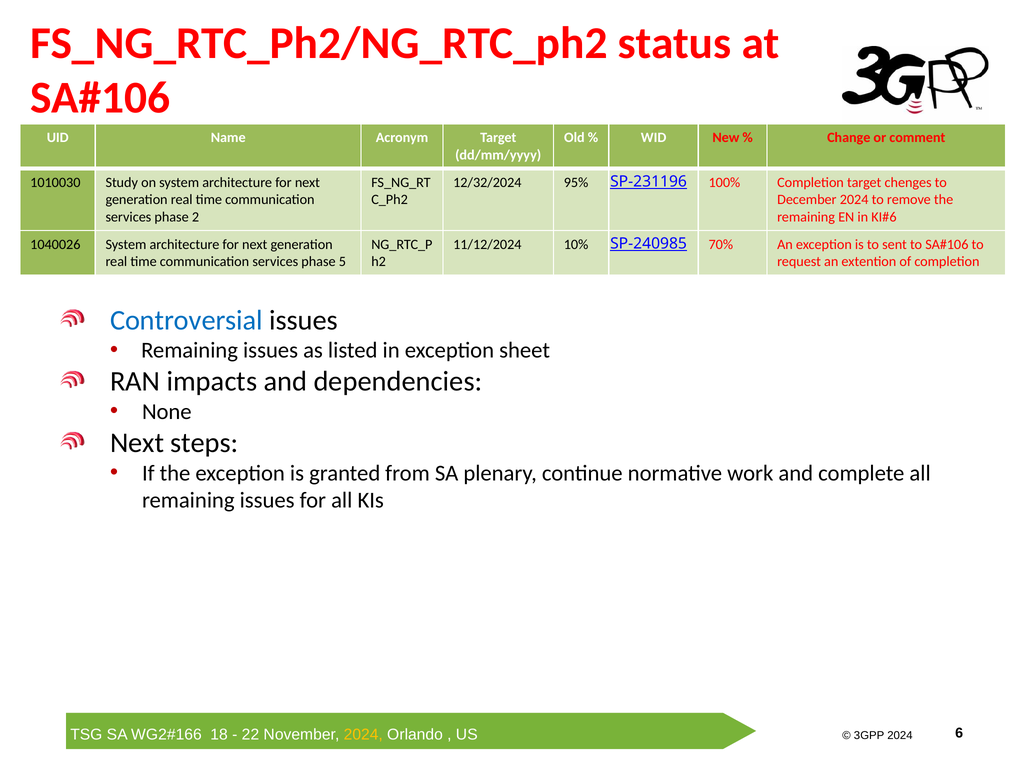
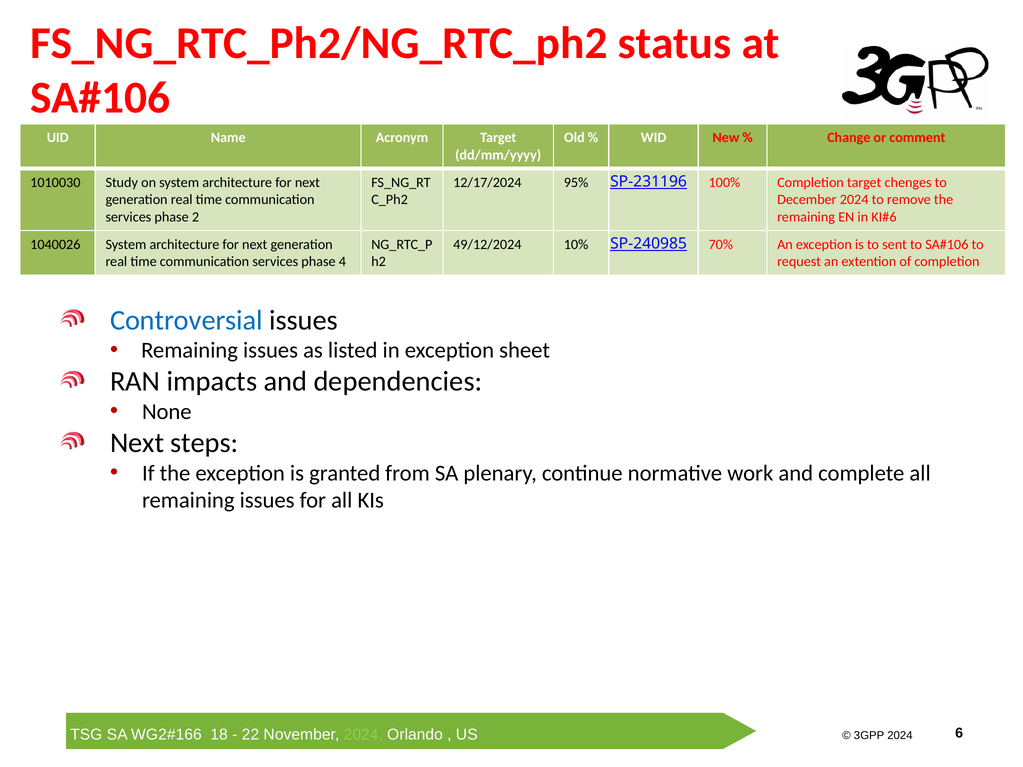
12/32/2024: 12/32/2024 -> 12/17/2024 (487, 182)
11/12/2024: 11/12/2024 -> 49/12/2024 (487, 244)
5: 5 -> 4 (342, 262)
2024 colour: yellow -> light green (363, 735)
